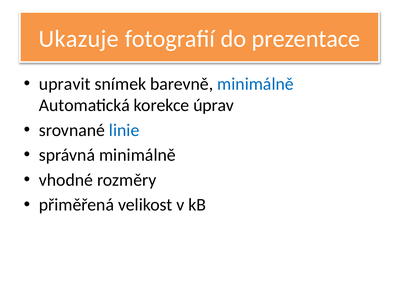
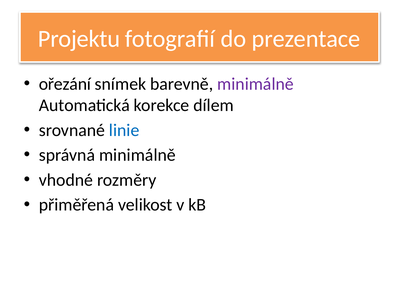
Ukazuje: Ukazuje -> Projektu (79, 39)
upravit: upravit -> ořezání (65, 84)
minimálně colour: blue -> purple (255, 84)
úprav: úprav -> dílem (214, 105)
